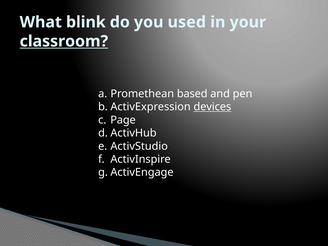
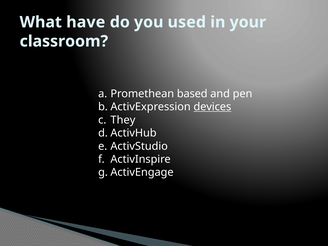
blink: blink -> have (86, 22)
classroom underline: present -> none (64, 41)
Page: Page -> They (123, 120)
